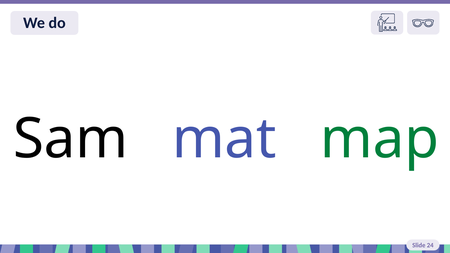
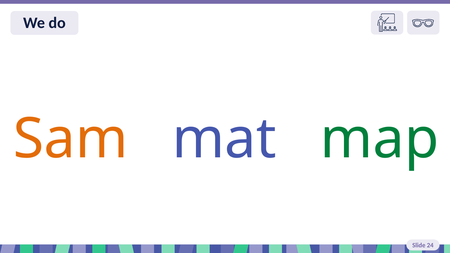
Sam colour: black -> orange (71, 139)
